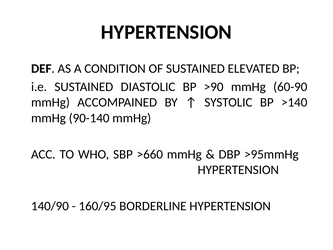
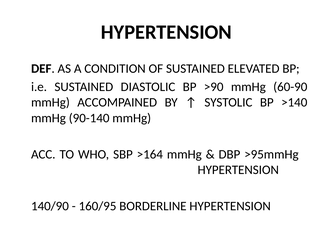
>660: >660 -> >164 (150, 154)
